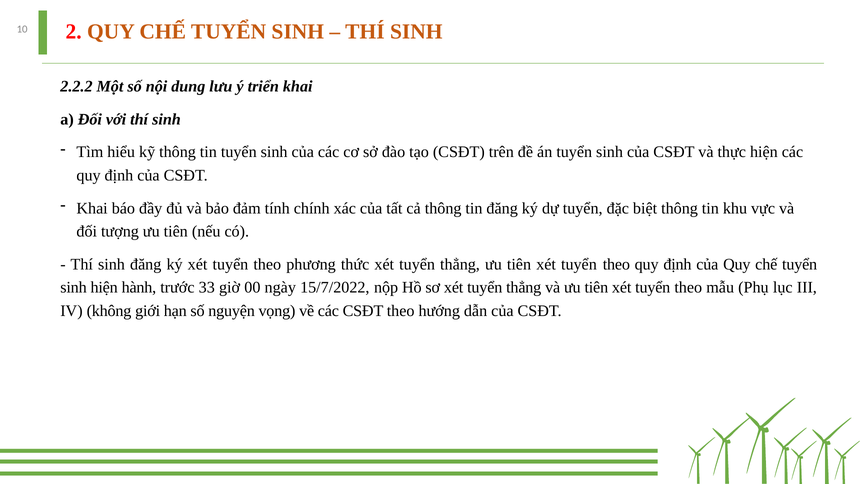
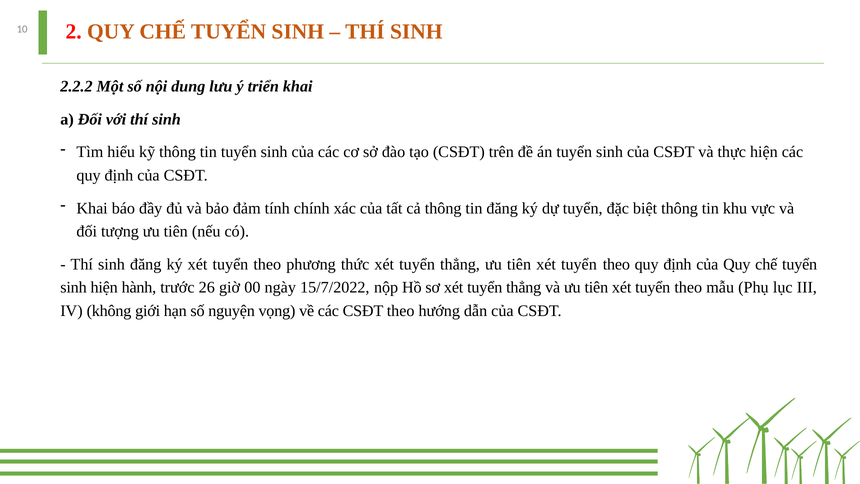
33: 33 -> 26 (207, 287)
